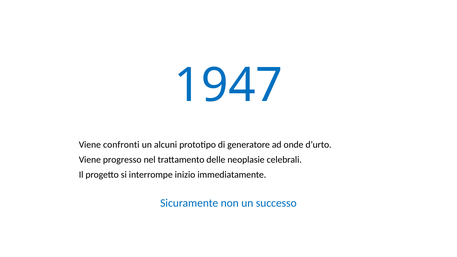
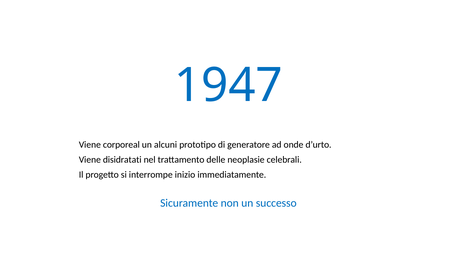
confronti: confronti -> corporeal (121, 145)
progresso: progresso -> disidratati (122, 160)
